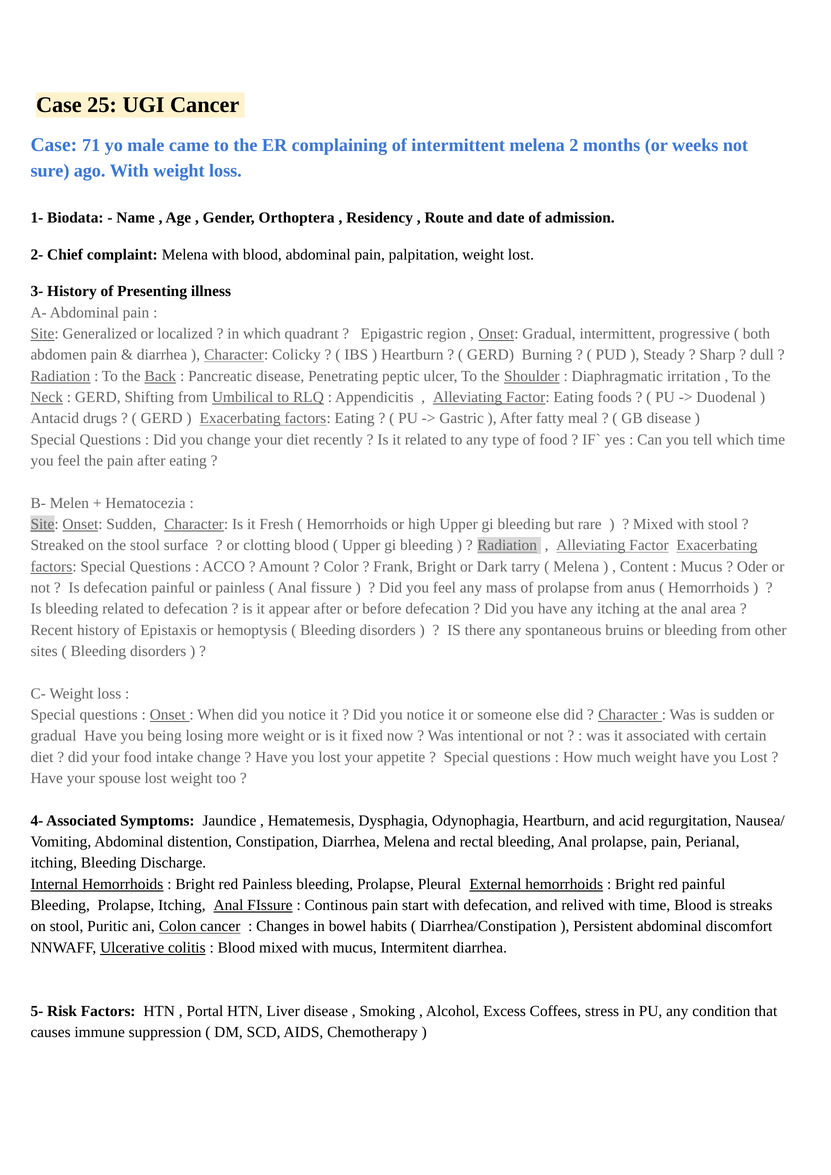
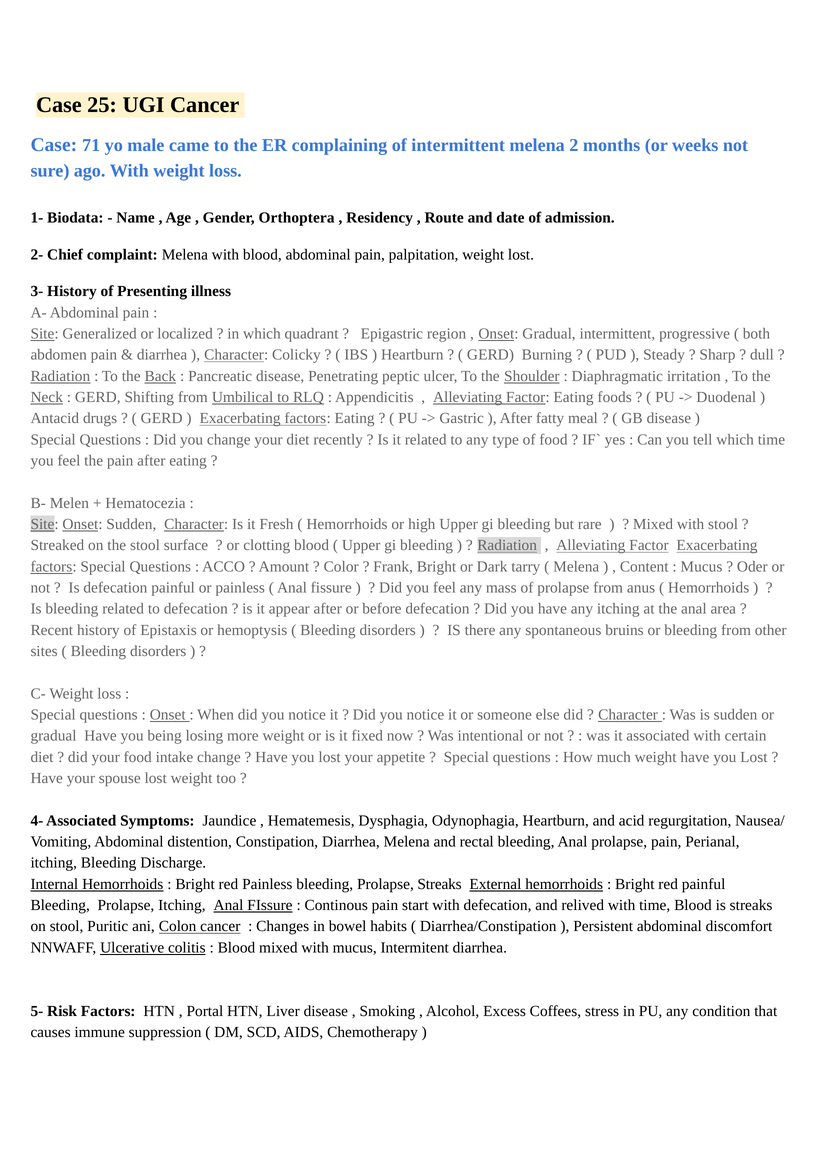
Prolapse Pleural: Pleural -> Streaks (440, 884)
